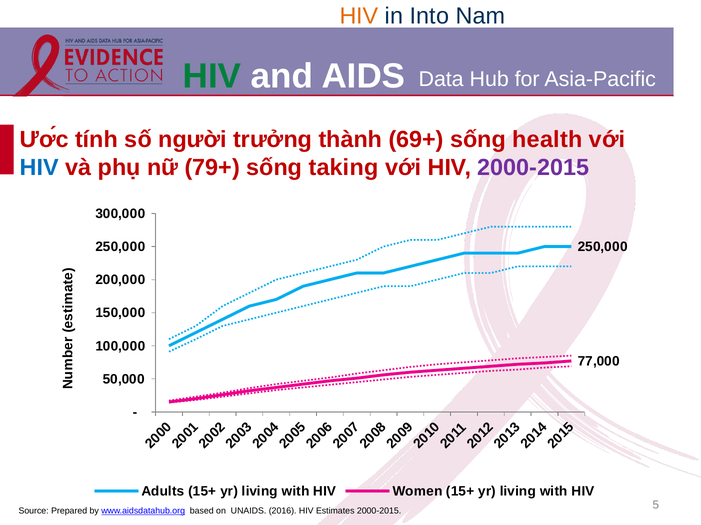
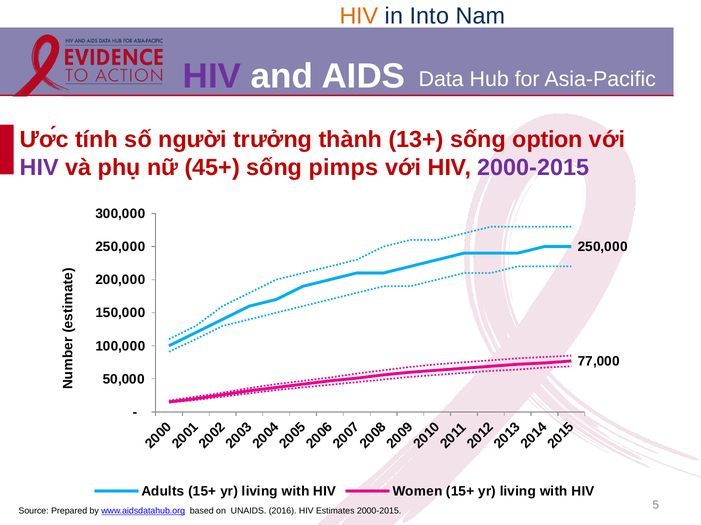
HIV colour: green -> purple (212, 77)
69+: 69+ -> 13+ (416, 140)
health: health -> option (548, 140)
HIV colour: blue -> purple (39, 168)
79+: 79+ -> 45+ (212, 168)
taking: taking -> pimps (343, 168)
